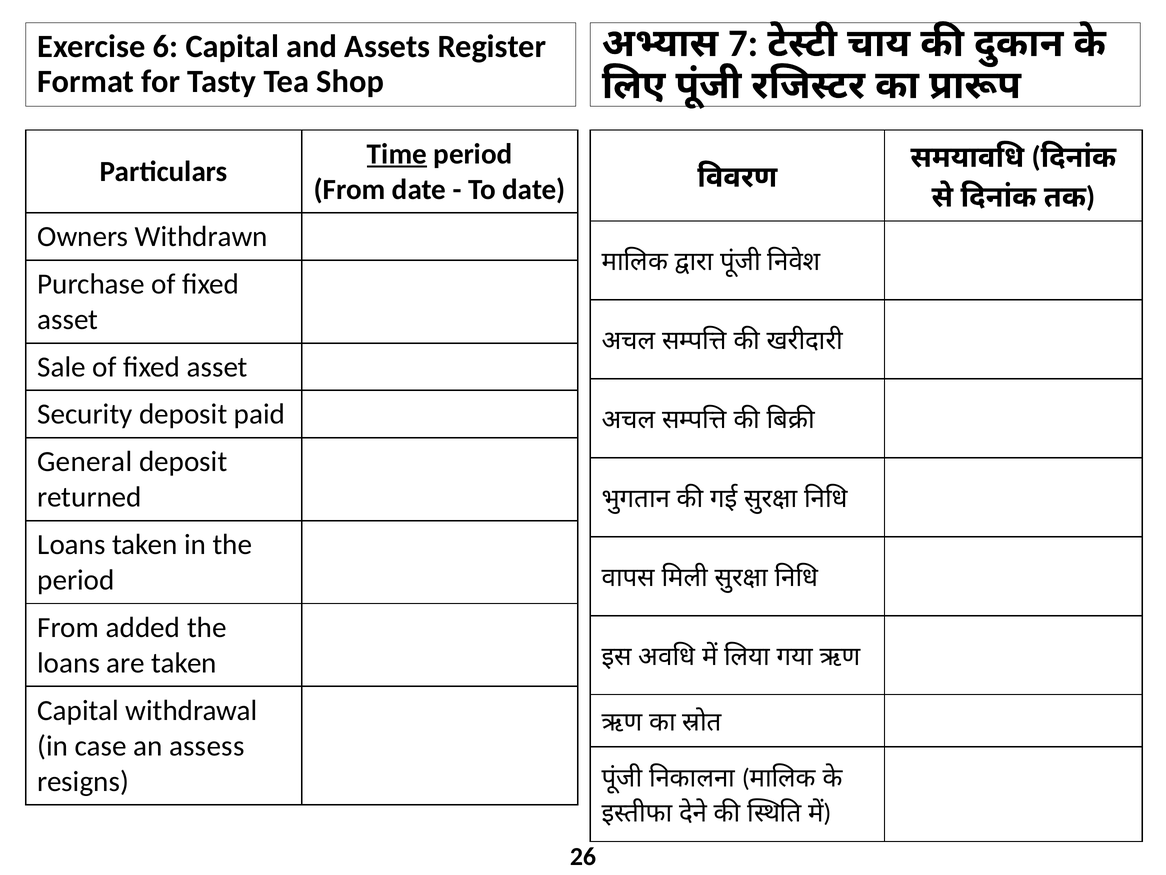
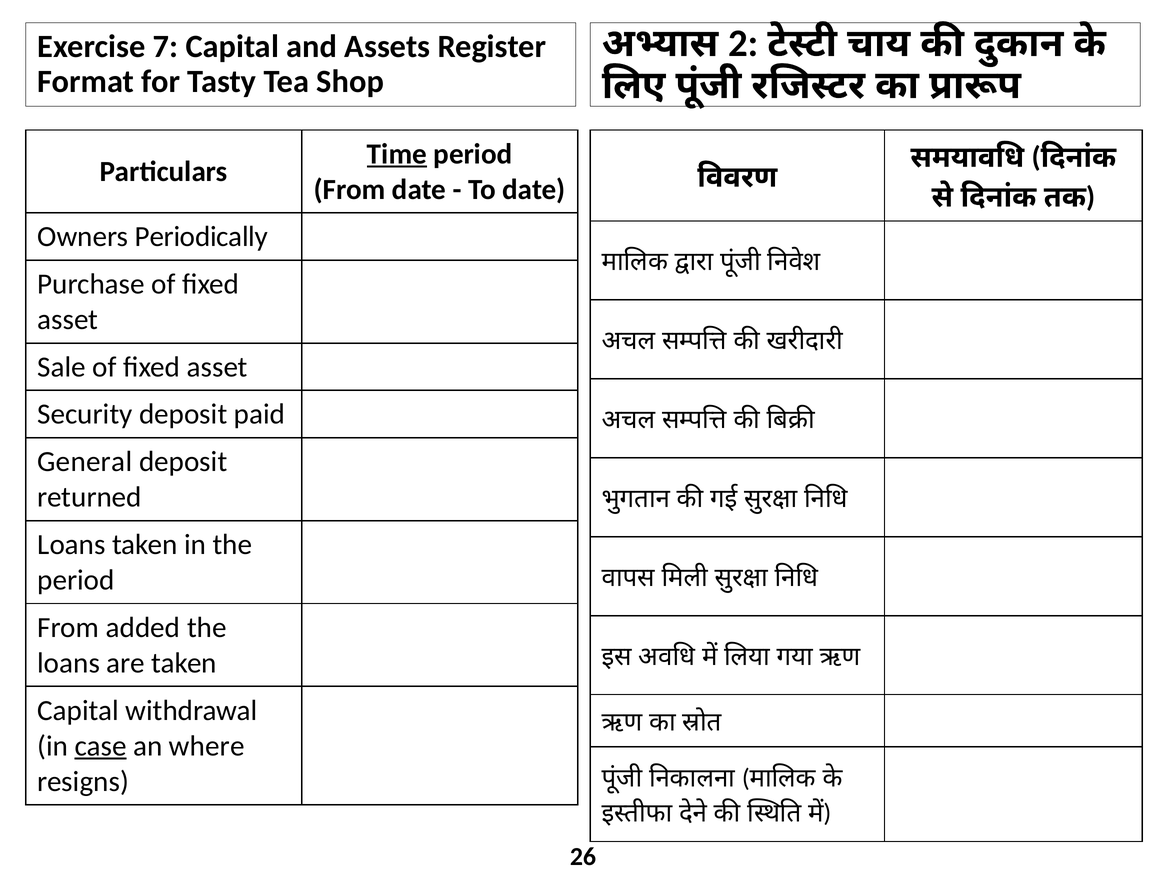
6: 6 -> 7 (165, 47)
7: 7 -> 2 (743, 43)
Withdrawn: Withdrawn -> Periodically (201, 237)
case underline: none -> present (101, 746)
assess: assess -> where (207, 746)
